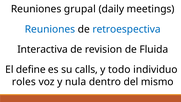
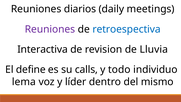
grupal: grupal -> diarios (80, 9)
Reuniones colour: blue -> purple (50, 29)
Fluida: Fluida -> Lluvia (154, 49)
roles: roles -> lema (24, 82)
nula: nula -> líder (76, 82)
